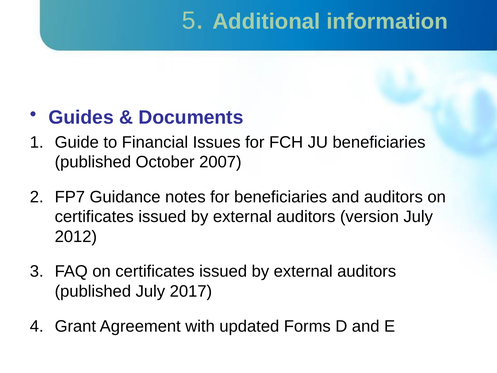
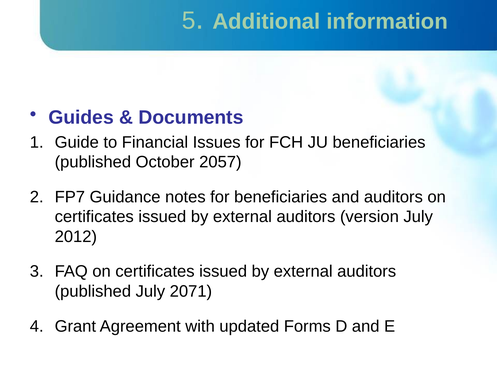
2007: 2007 -> 2057 (220, 162)
2017: 2017 -> 2071 (191, 291)
